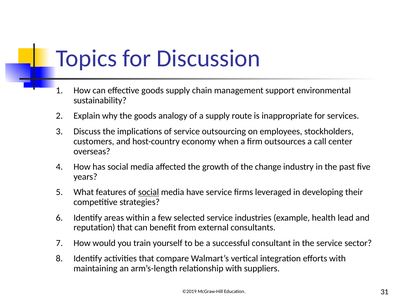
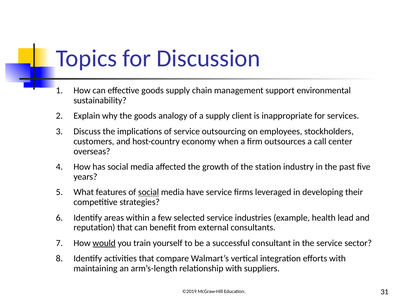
route: route -> client (242, 116)
change: change -> station (268, 167)
would underline: none -> present (104, 243)
